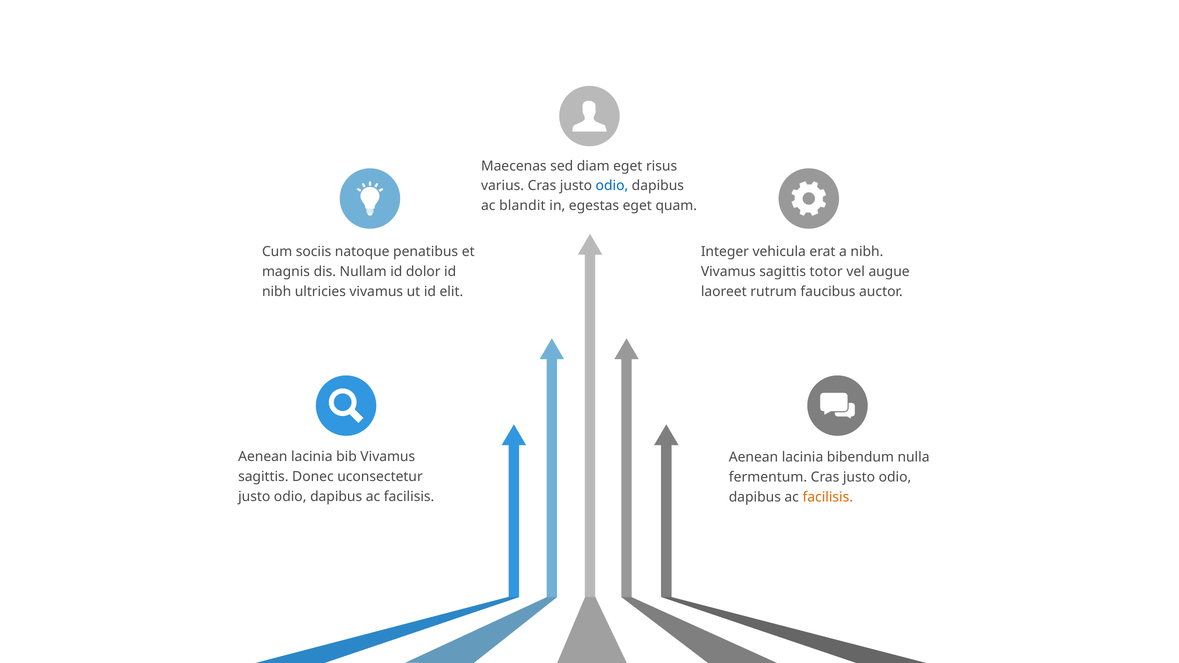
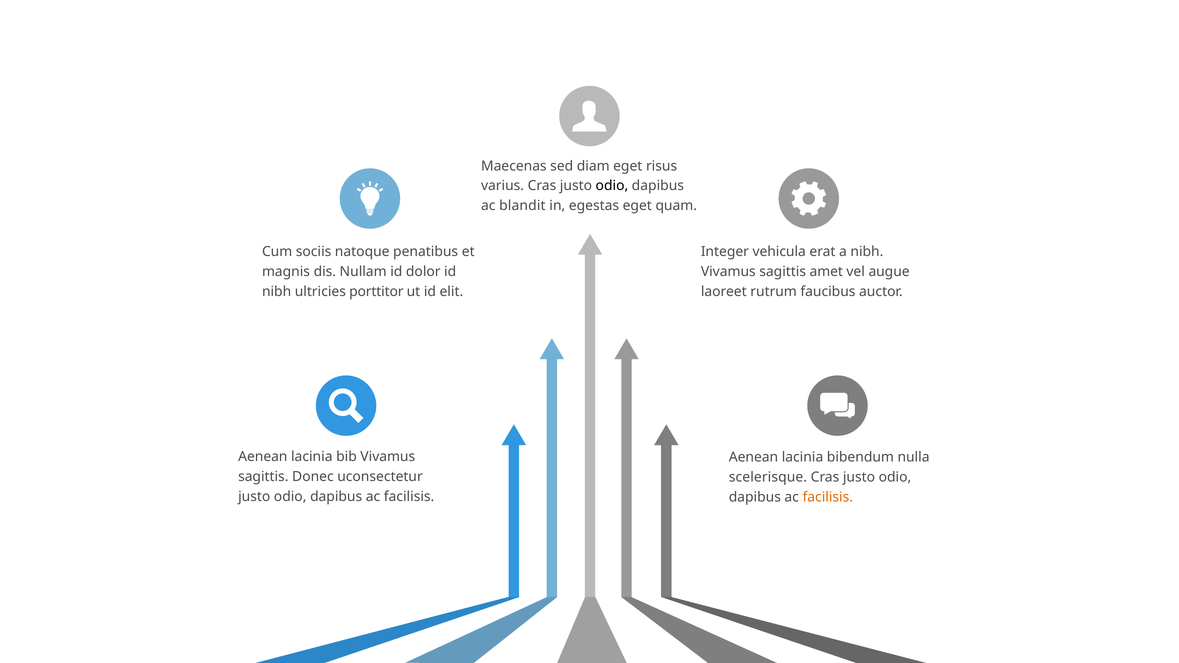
odio colour: blue -> black (612, 186)
totor: totor -> amet (826, 272)
ultricies vivamus: vivamus -> porttitor (376, 291)
fermentum: fermentum -> scelerisque (768, 477)
